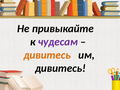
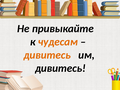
чудесам colour: purple -> orange (58, 42)
